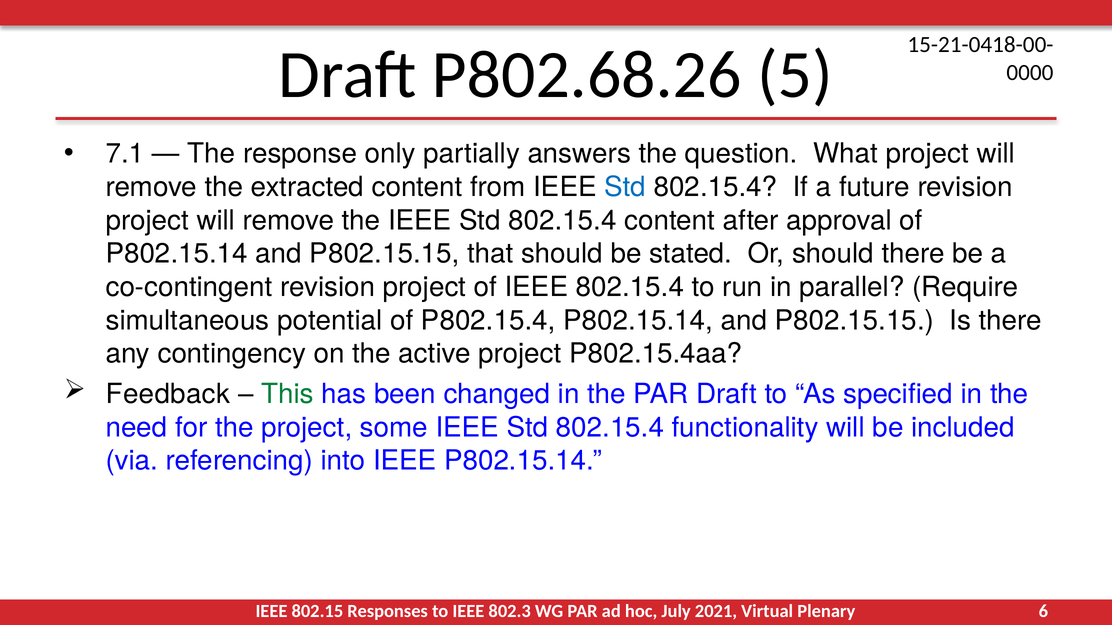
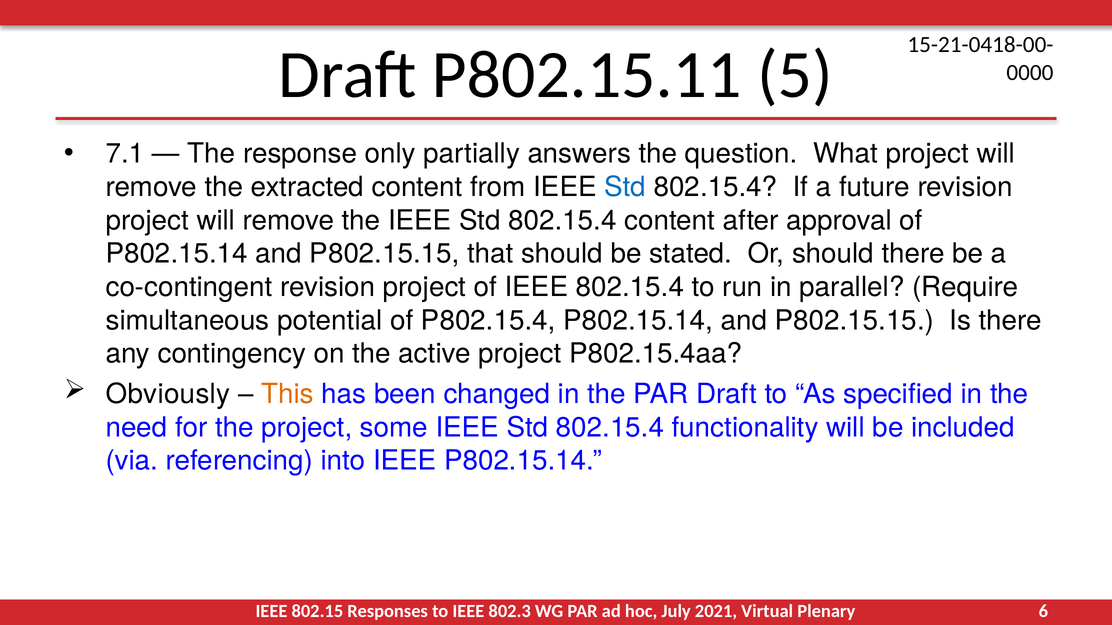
P802.68.26: P802.68.26 -> P802.15.11 (587, 75)
Feedback: Feedback -> Obviously (168, 394)
This colour: green -> orange (288, 394)
